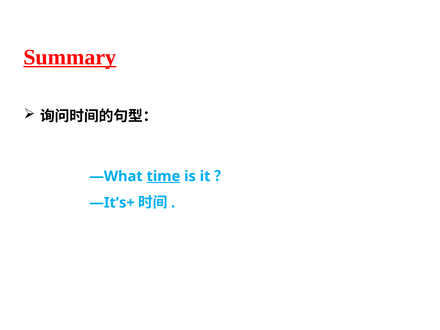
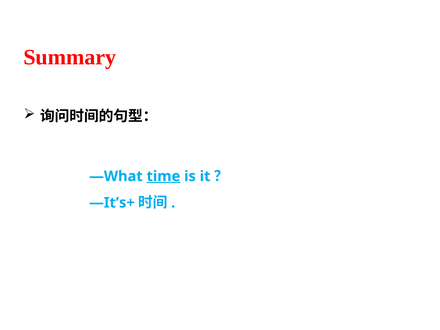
Summary underline: present -> none (70, 57)
